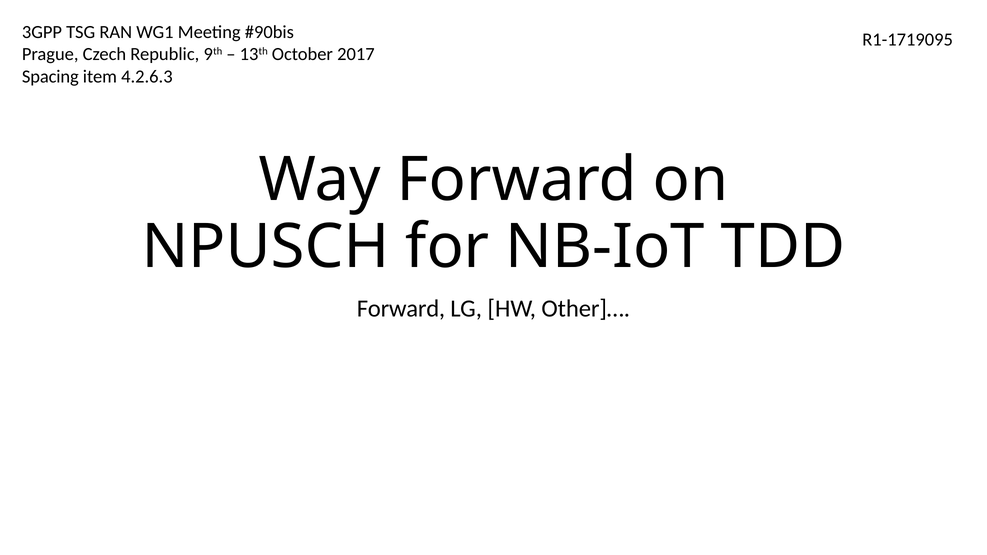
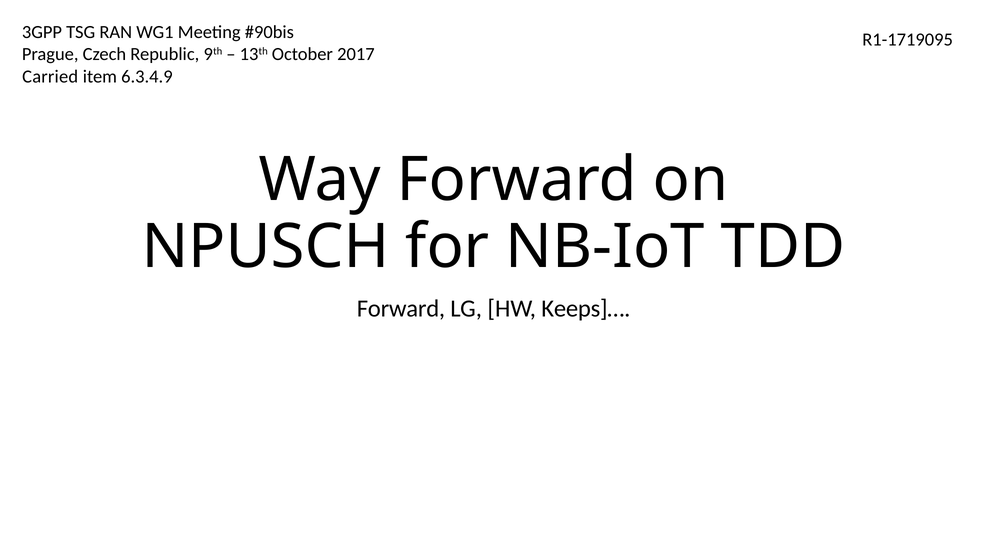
Spacing: Spacing -> Carried (50, 77)
4.2.6.3: 4.2.6.3 -> 6.3.4.9 (147, 77)
Other]…: Other]… -> Keeps]… (586, 308)
